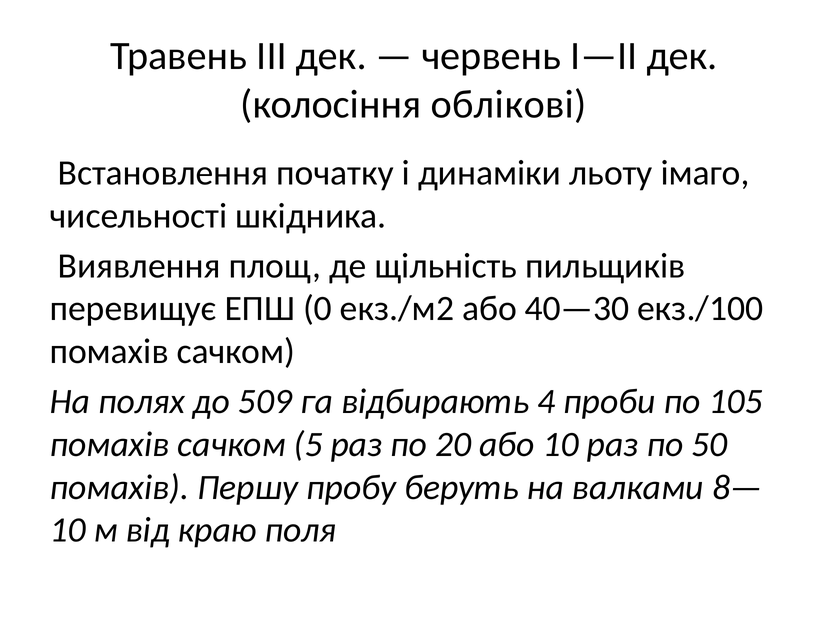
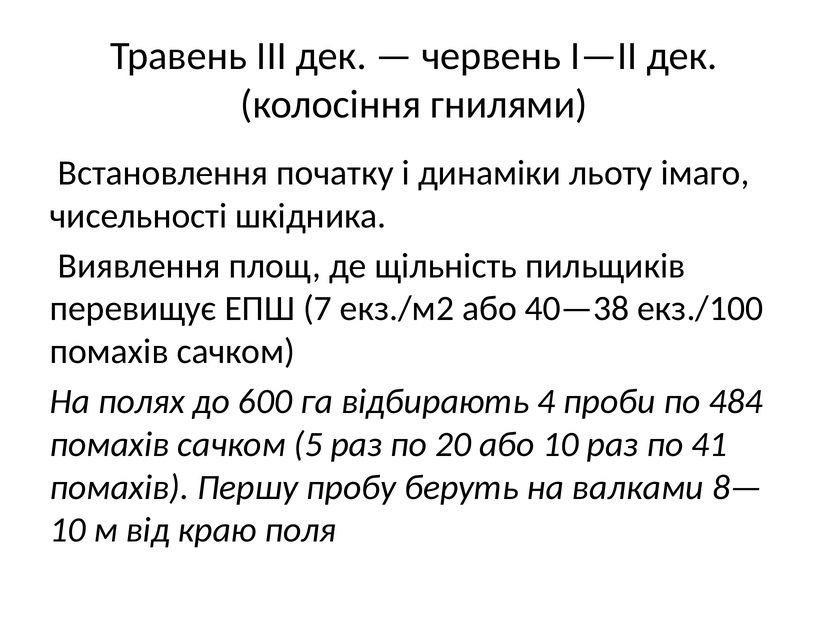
облікові: облікові -> гнилями (509, 104)
0: 0 -> 7 (317, 309)
40—30: 40—30 -> 40—38 (577, 309)
509: 509 -> 600 (265, 402)
105: 105 -> 484 (736, 402)
50: 50 -> 41 (709, 444)
